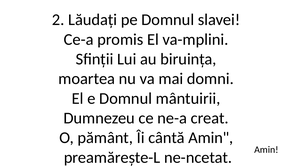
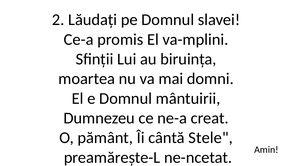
cântă Amin: Amin -> Stele (211, 138)
